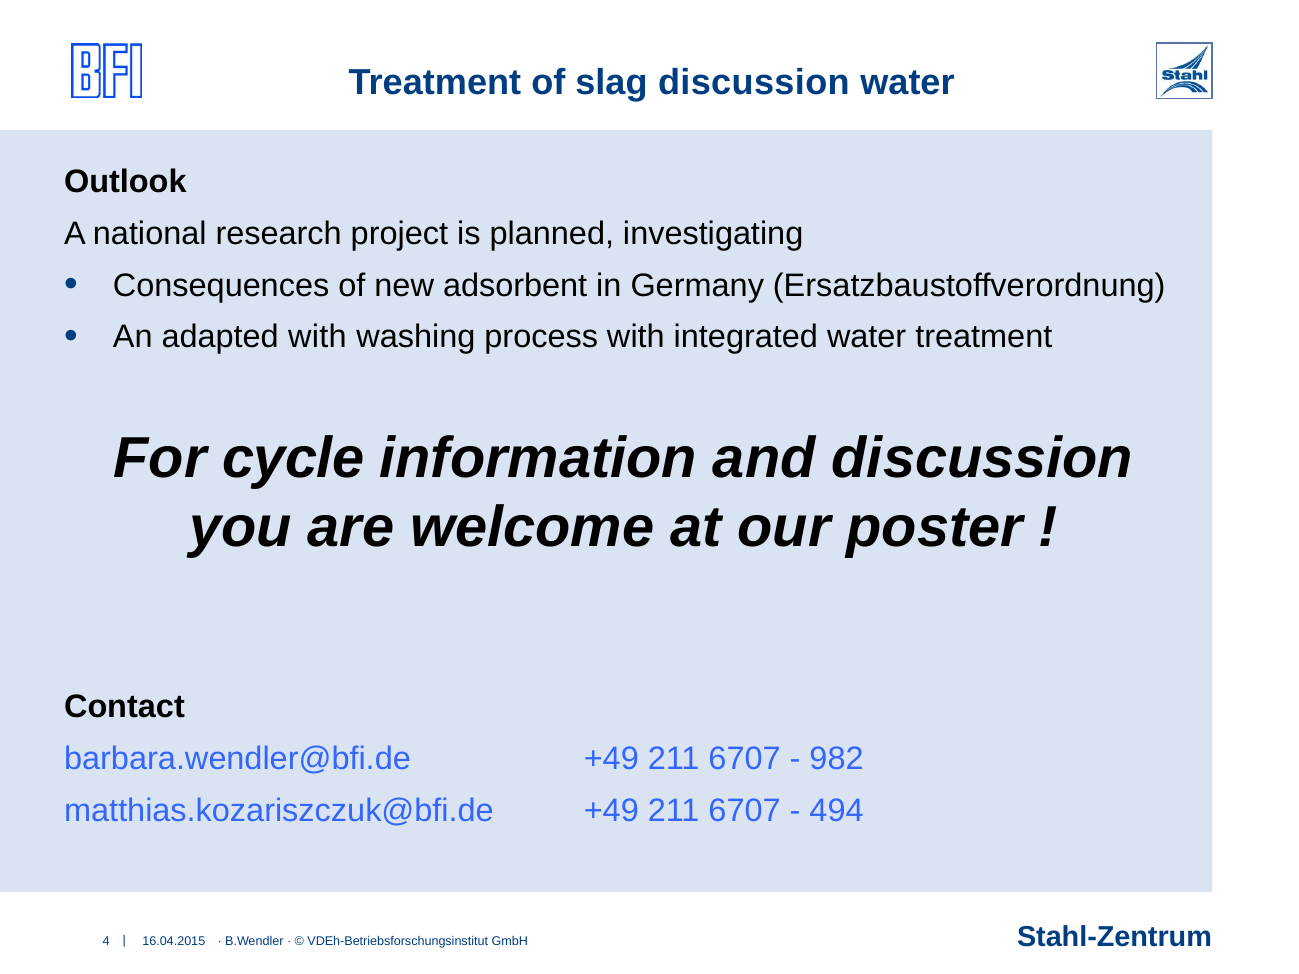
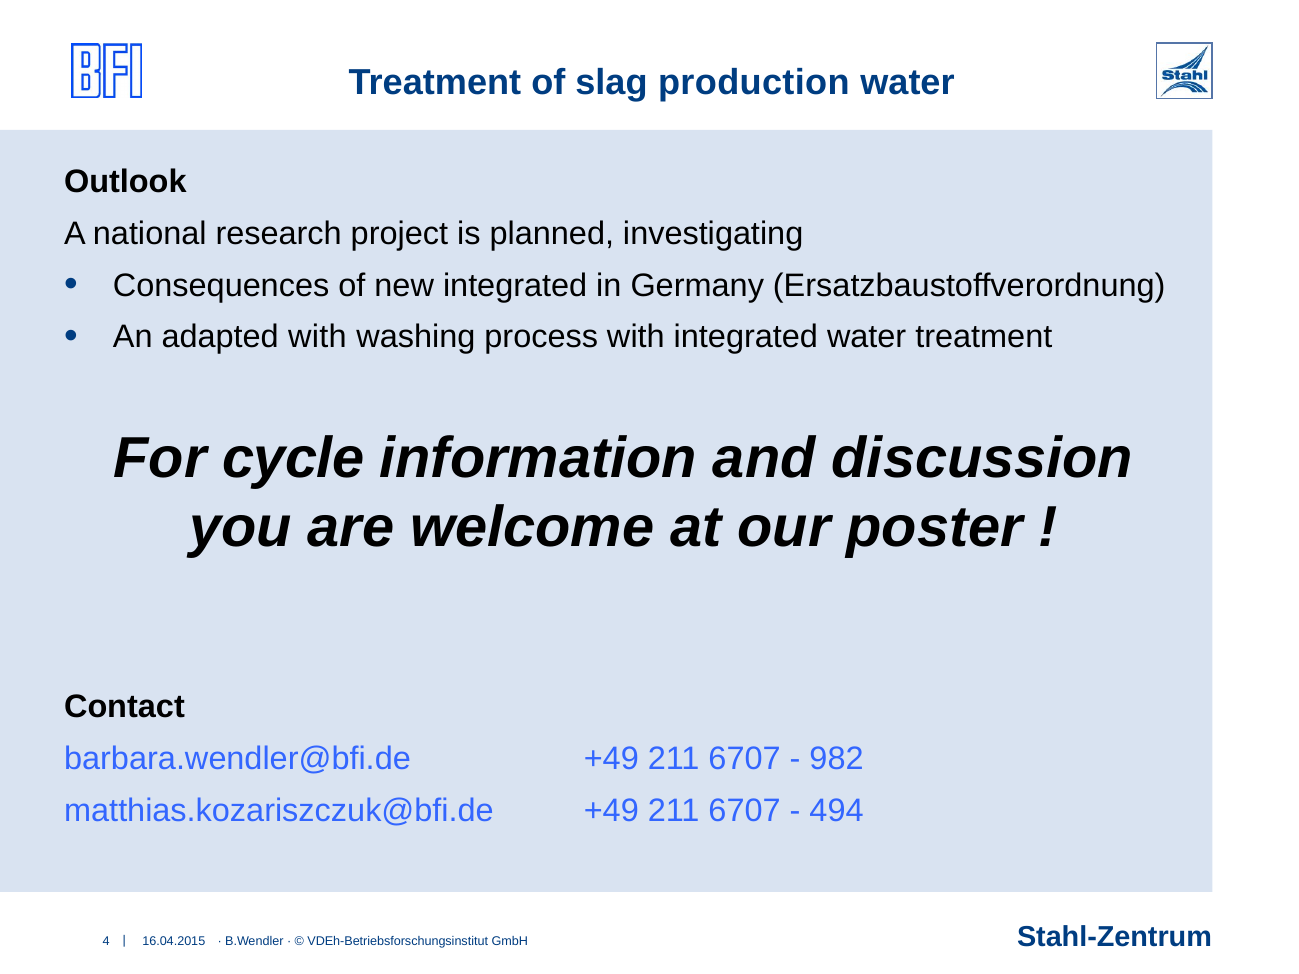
slag discussion: discussion -> production (754, 83)
new adsorbent: adsorbent -> integrated (515, 285)
